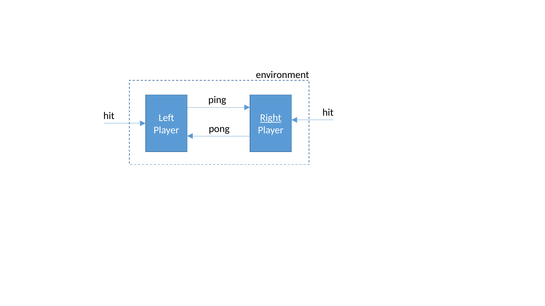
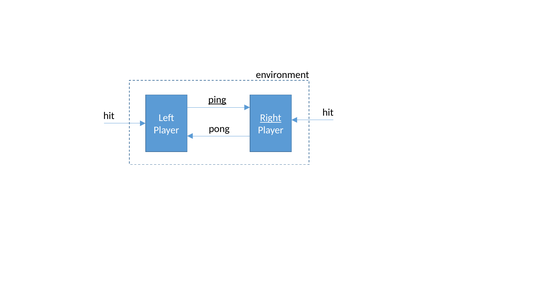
ping underline: none -> present (217, 100)
